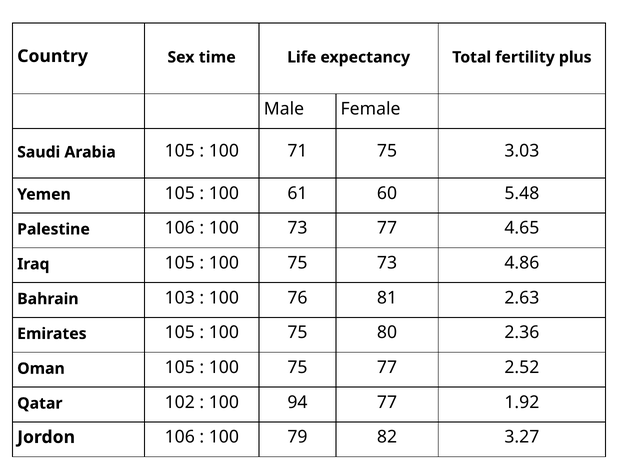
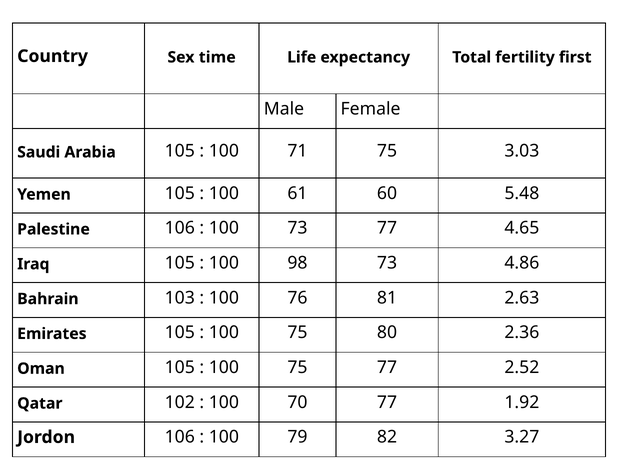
plus: plus -> first (575, 57)
75: 75 -> 98 (297, 263)
94: 94 -> 70 (297, 402)
